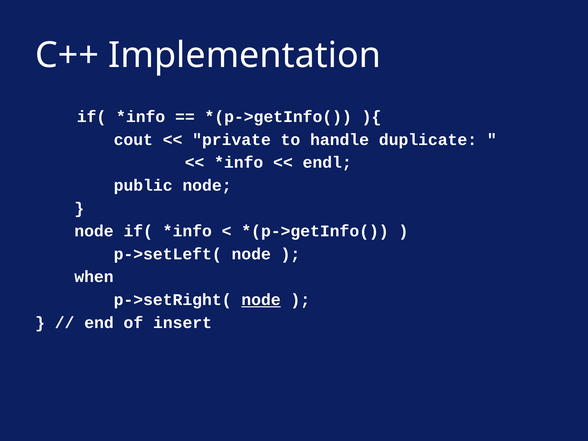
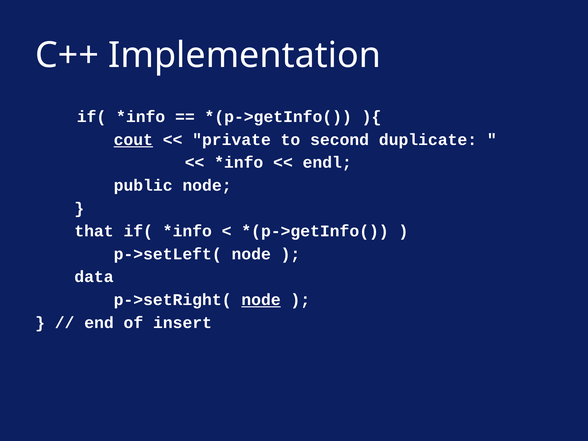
cout underline: none -> present (133, 140)
handle: handle -> second (340, 140)
node: node -> that (94, 231)
when: when -> data (94, 277)
